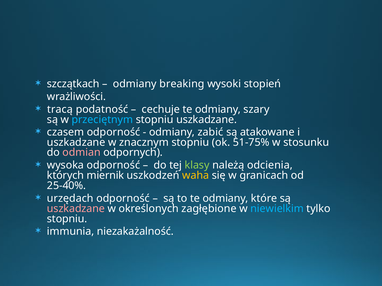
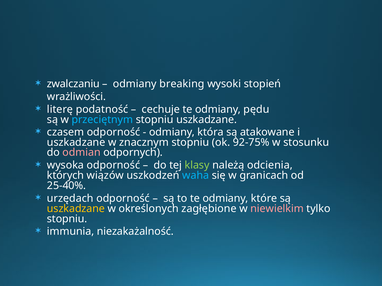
szczątkach: szczątkach -> zwalczaniu (73, 84)
tracą: tracą -> literę (60, 110)
szary: szary -> pędu (256, 110)
zabić: zabić -> która (211, 132)
51-75%: 51-75% -> 92-75% (251, 143)
miernik: miernik -> wiązów (105, 176)
waha colour: yellow -> light blue (196, 176)
uszkadzane colour: pink -> yellow (76, 209)
niewielkim colour: light blue -> pink (277, 209)
